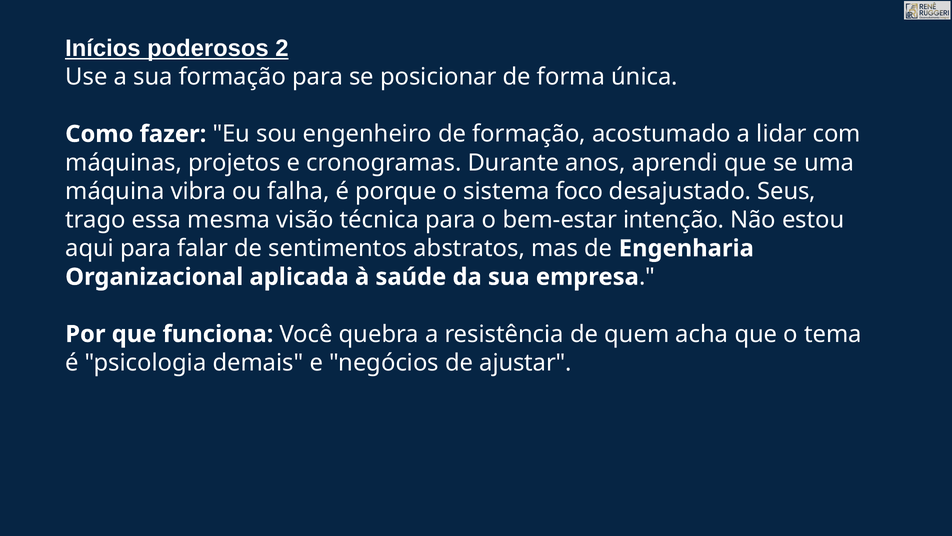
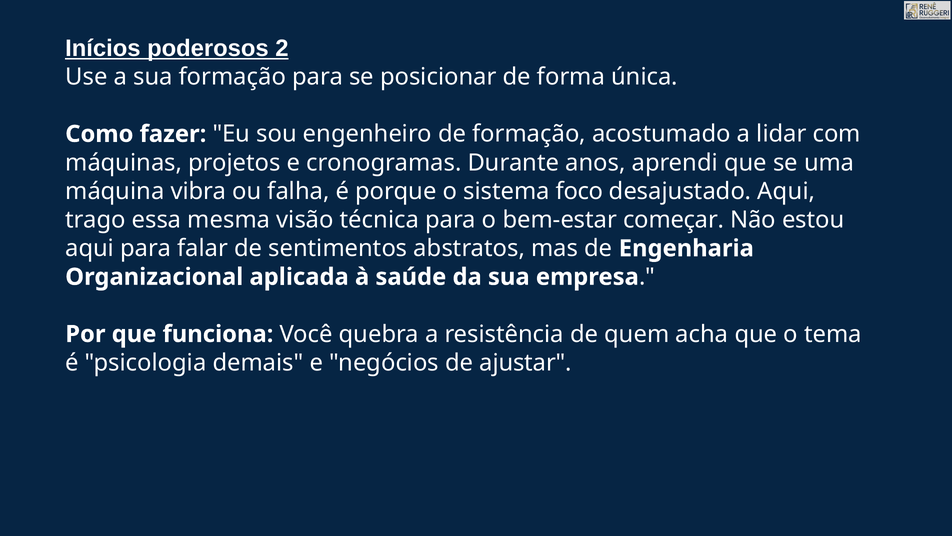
desajustado Seus: Seus -> Aqui (786, 191)
intenção: intenção -> começar (674, 220)
